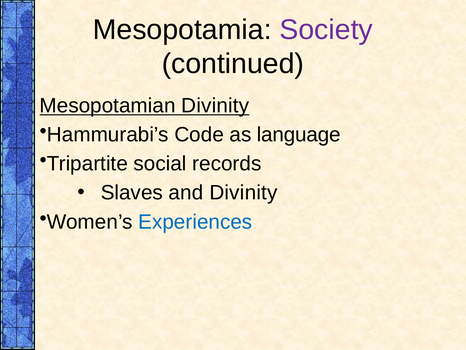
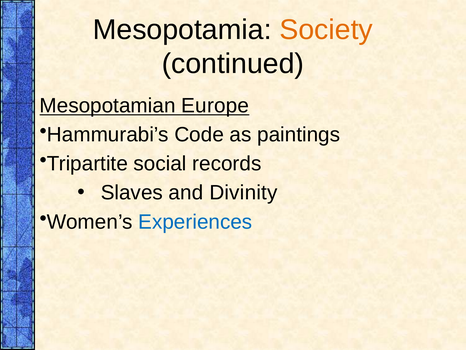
Society colour: purple -> orange (326, 30)
Mesopotamian Divinity: Divinity -> Europe (215, 106)
language: language -> paintings (299, 135)
